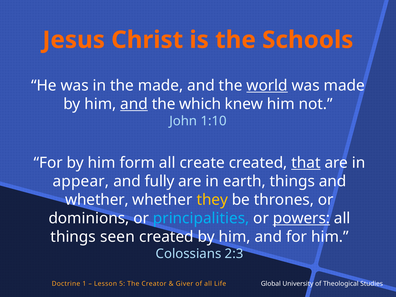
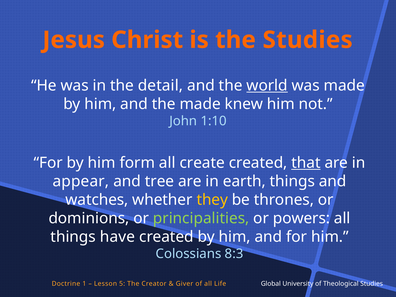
the Schools: Schools -> Studies (308, 40)
the made: made -> detail (160, 86)
and underline: present -> none (134, 104)
the which: which -> made (200, 104)
fully: fully -> tree (160, 181)
whether: whether -> watches (97, 200)
principalities colour: light blue -> light green (201, 218)
powers underline: present -> none (301, 218)
seen: seen -> have (117, 237)
2:3: 2:3 -> 8:3 (234, 254)
